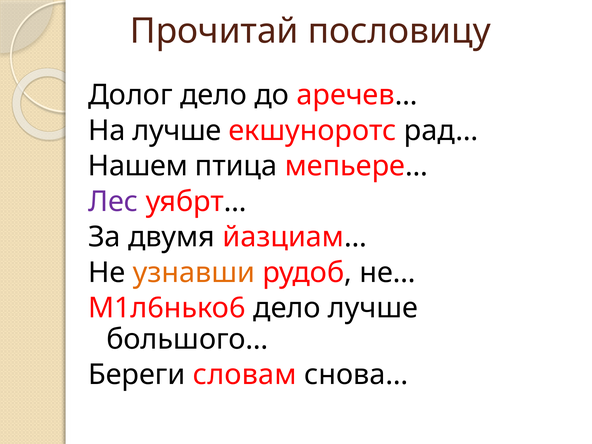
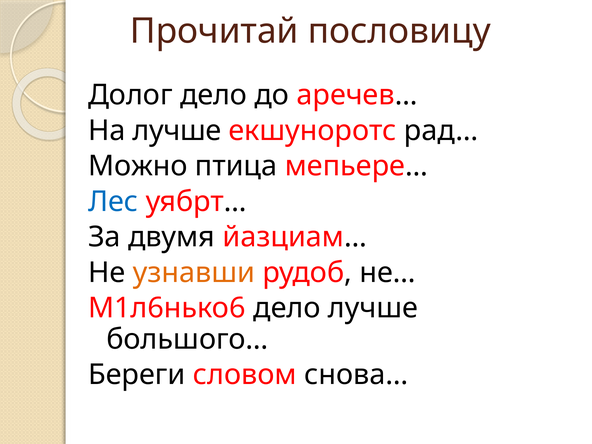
Нашем: Нашем -> Можно (138, 166)
Лес colour: purple -> blue (113, 202)
словам: словам -> словом (245, 375)
